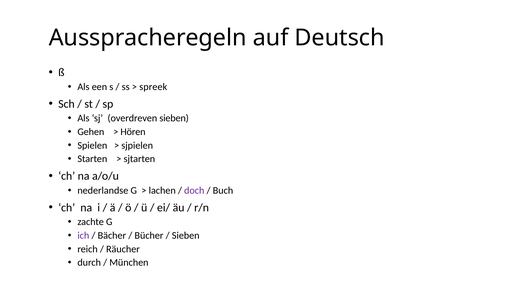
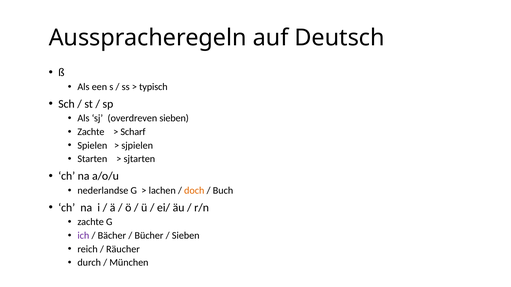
spreek: spreek -> typisch (153, 87)
Gehen: Gehen -> Zachte (91, 132)
Hören: Hören -> Scharf (133, 132)
doch colour: purple -> orange (194, 191)
